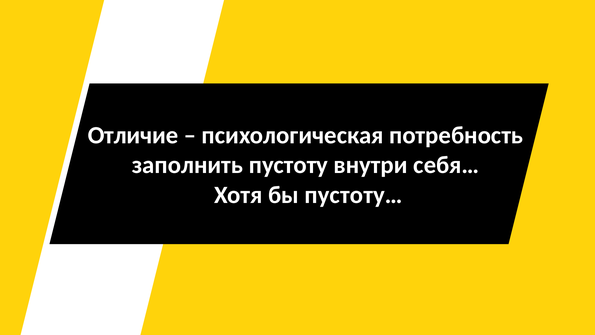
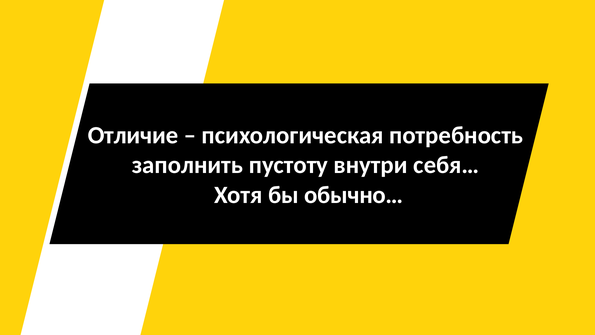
пустоту…: пустоту… -> обычно… (354, 195)
